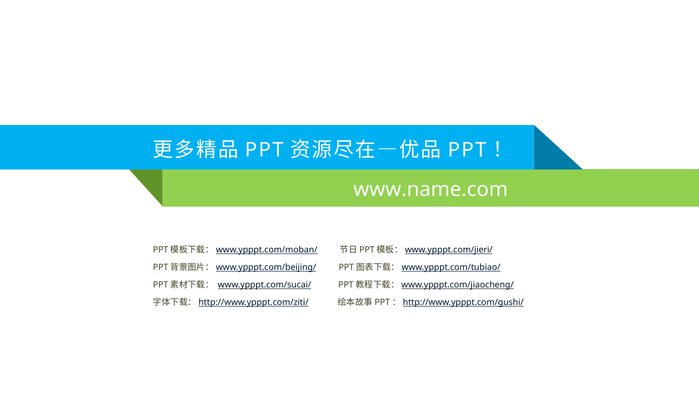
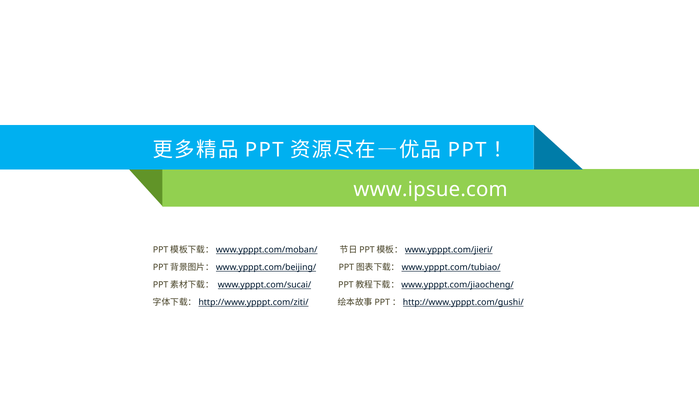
www.name.com: www.name.com -> www.ipsue.com (431, 189)
